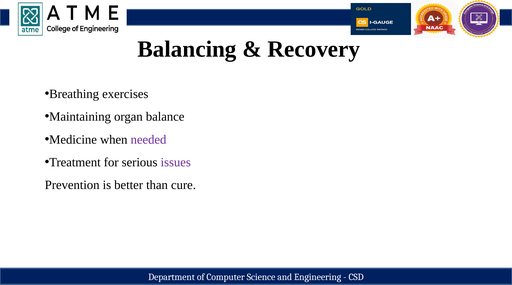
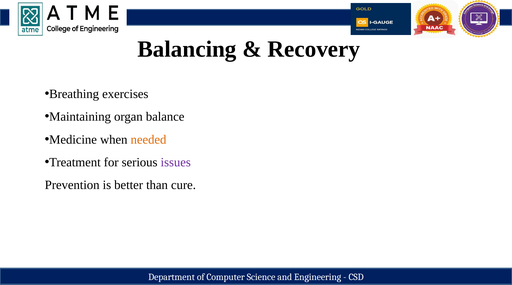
needed colour: purple -> orange (148, 139)
